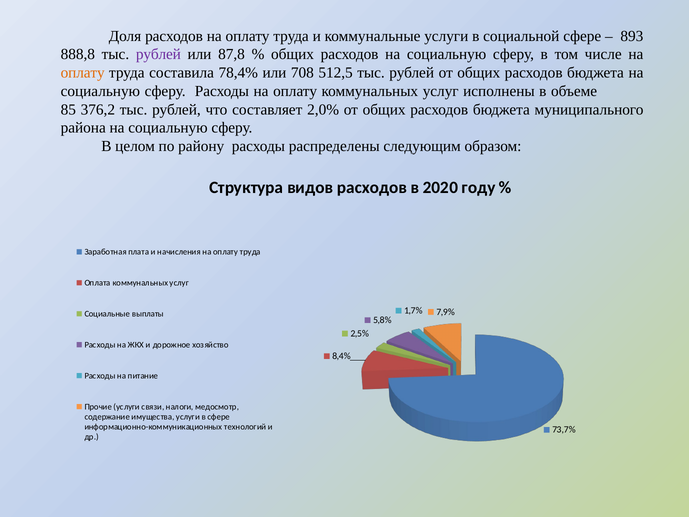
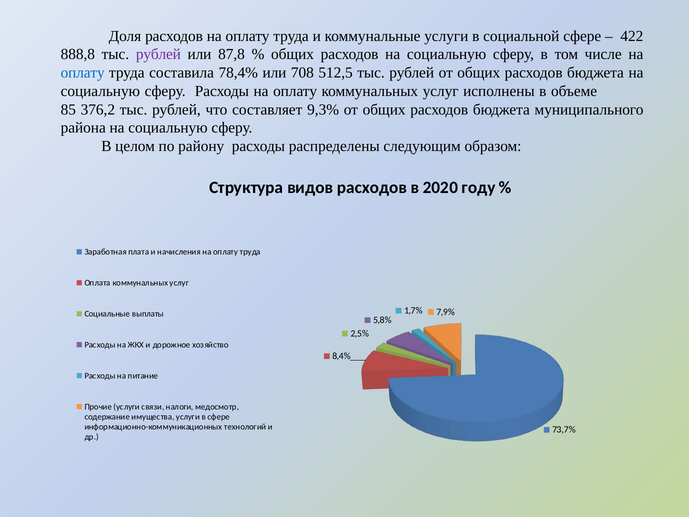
893: 893 -> 422 (632, 36)
оплату colour: orange -> blue (83, 73)
2,0%: 2,0% -> 9,3% (323, 109)
